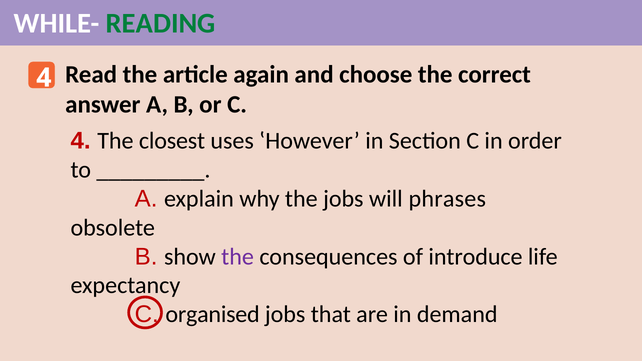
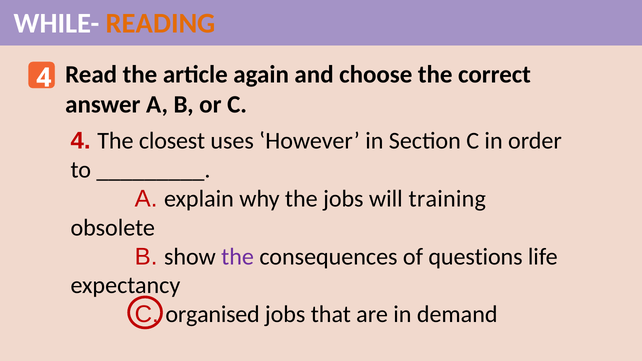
READING colour: green -> orange (161, 24)
phrases: phrases -> training (447, 199)
introduce: introduce -> questions (476, 257)
